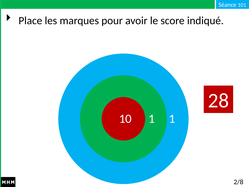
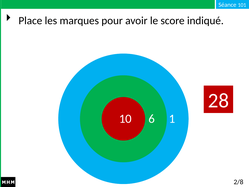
10 1: 1 -> 6 (152, 119)
